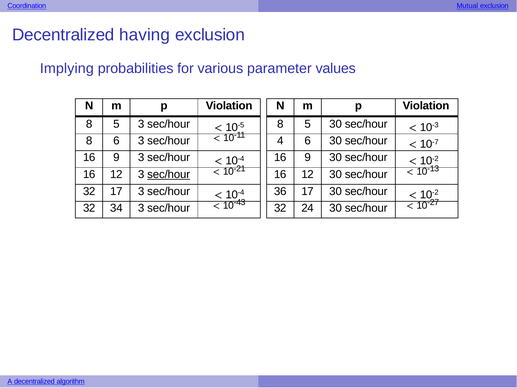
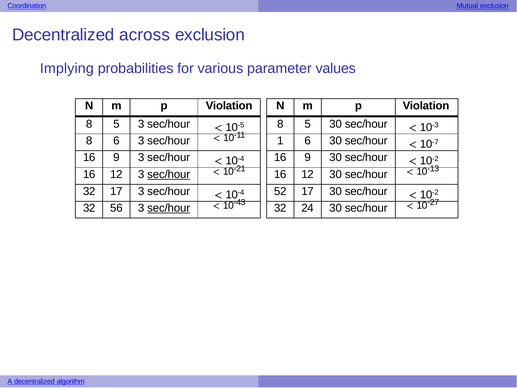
having: having -> across (145, 35)
4: 4 -> 1 (280, 141)
36: 36 -> 52 (280, 191)
34: 34 -> 56 (116, 208)
sec/hour underline: none -> present (169, 208)
